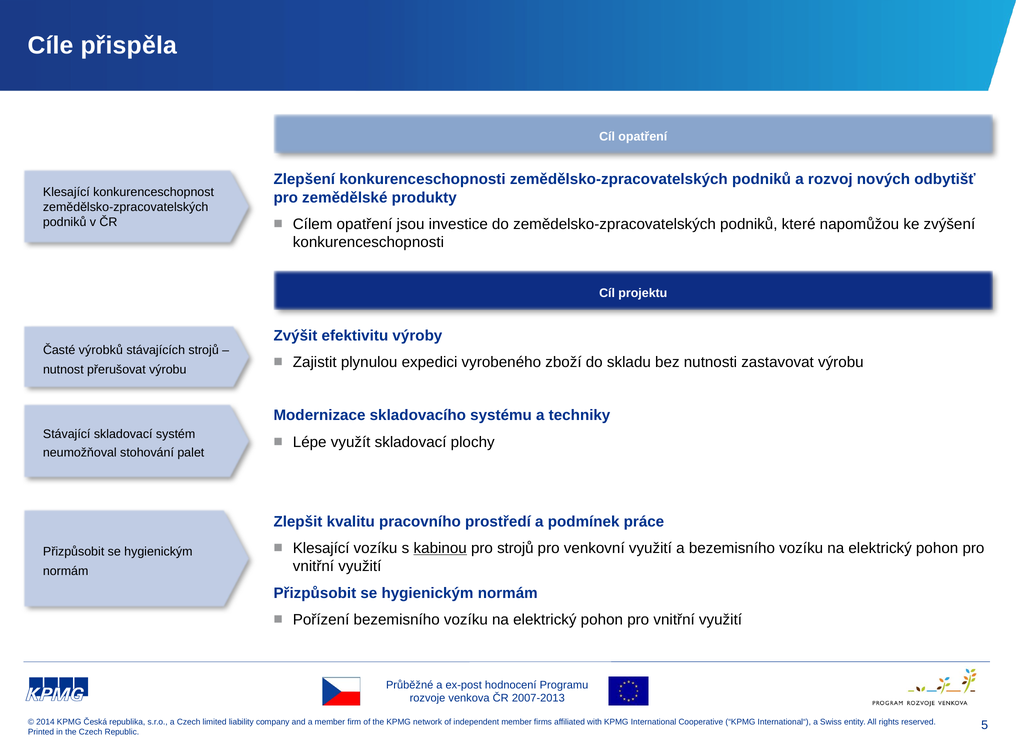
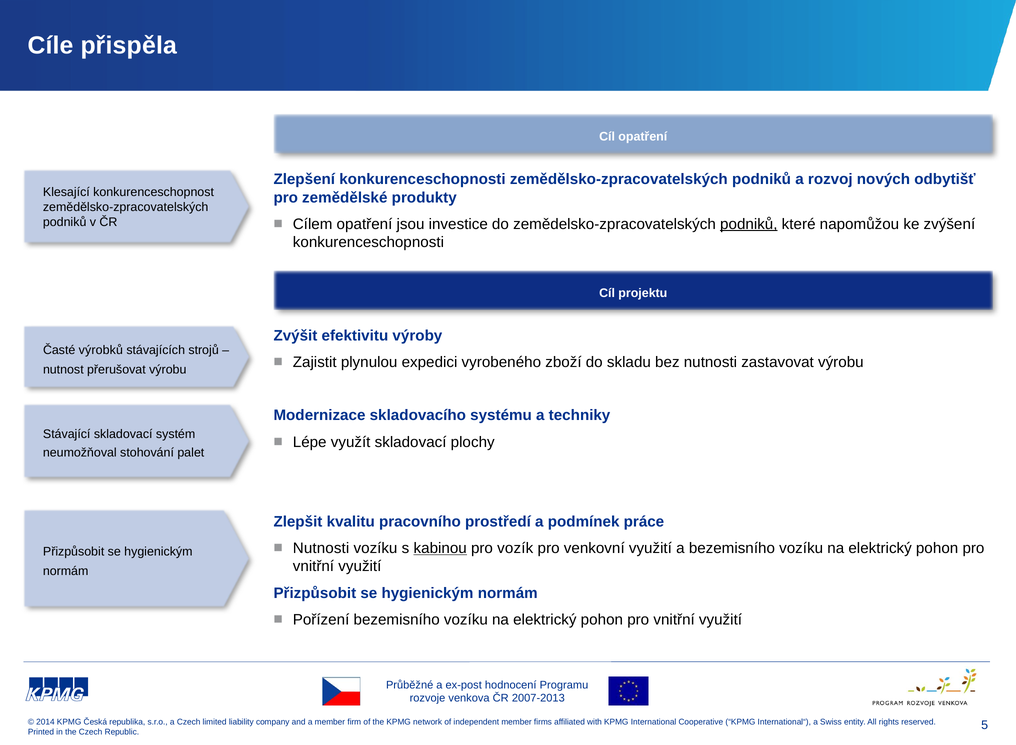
podniků underline: none -> present (749, 224)
Klesající: Klesající -> Nutnosti (321, 548)
pro strojů: strojů -> vozík (515, 548)
